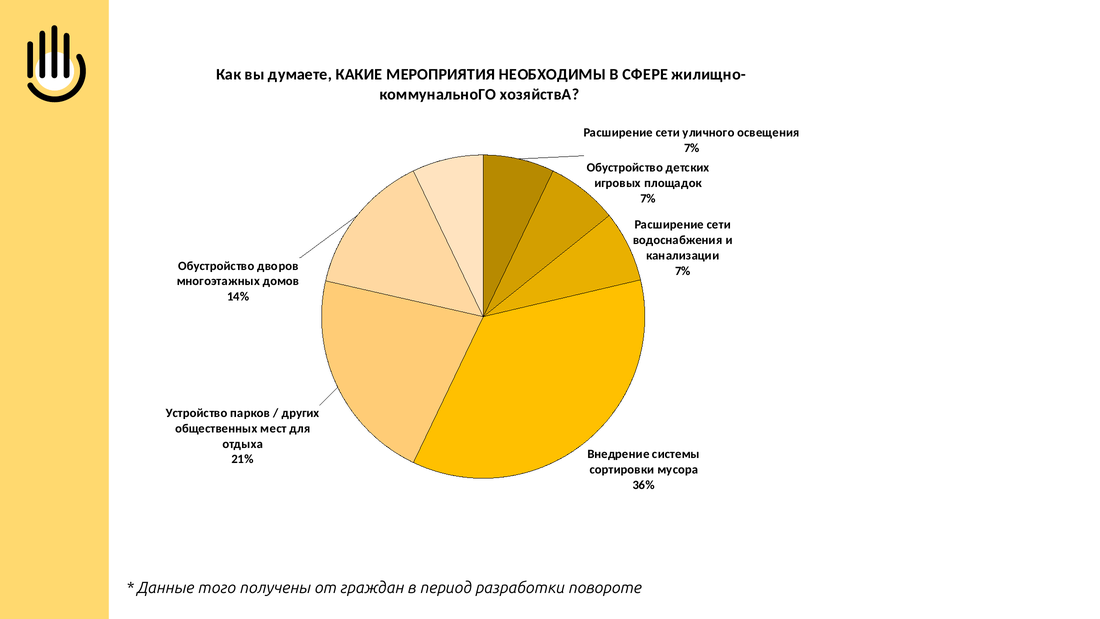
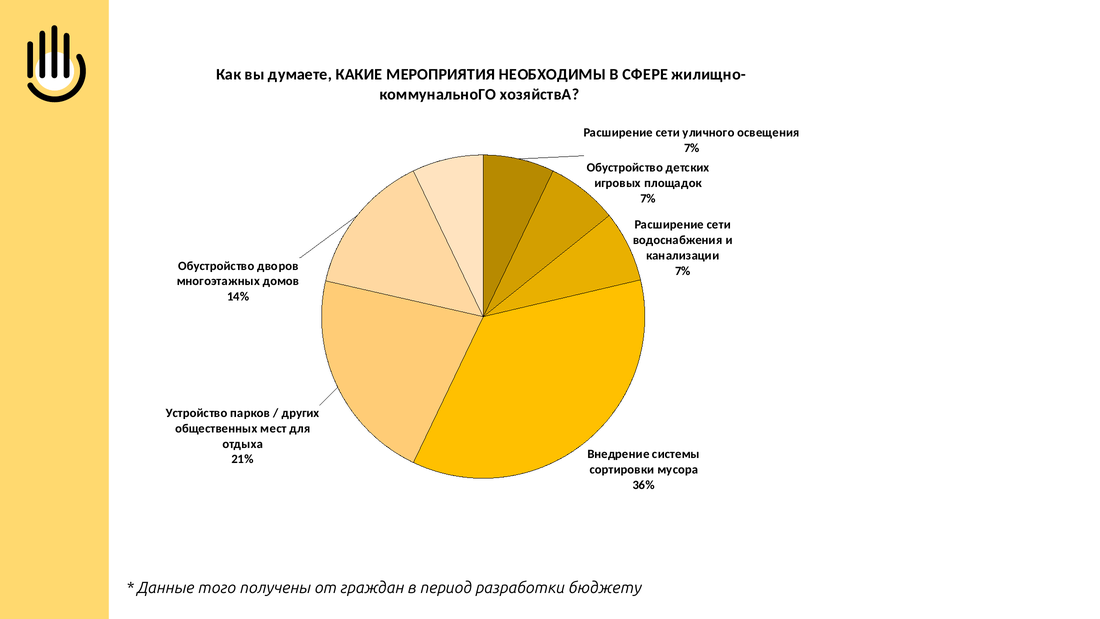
повороте: повороте -> бюджету (605, 588)
